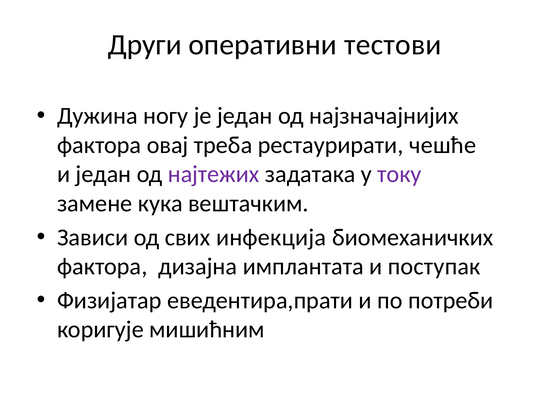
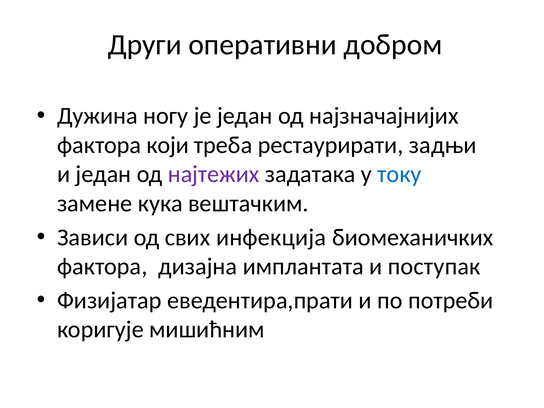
тестови: тестови -> добром (393, 45)
овај: овај -> који (168, 145)
чешће: чешће -> задњи (443, 145)
току colour: purple -> blue (399, 174)
